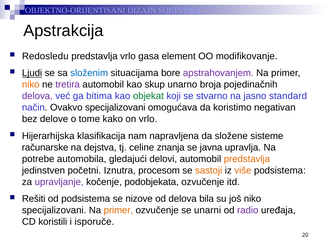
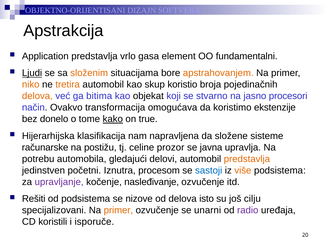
Redosledu: Redosledu -> Application (45, 56)
modifikovanje: modifikovanje -> fundamentalni (247, 56)
složenim colour: blue -> orange (89, 73)
apstrahovanjem colour: purple -> orange (218, 73)
tretira colour: purple -> orange (68, 85)
unarno: unarno -> koristio (182, 85)
delova colour: purple -> orange (37, 96)
objekat colour: green -> black (148, 96)
standard: standard -> procesori (288, 96)
Ovakvo specijalizovani: specijalizovani -> transformacija (115, 108)
negativan: negativan -> ekstenzije (275, 108)
delove: delove -> donelo (54, 119)
kako underline: none -> present (113, 119)
on vrlo: vrlo -> true (148, 119)
dejstva: dejstva -> postižu (100, 147)
znanja: znanja -> prozor (171, 147)
potrebe: potrebe -> potrebu (38, 159)
sastoji colour: orange -> blue (209, 170)
podobjekata: podobjekata -> nasleđivanje (152, 182)
bila: bila -> isto (207, 199)
još niko: niko -> cilju (252, 199)
